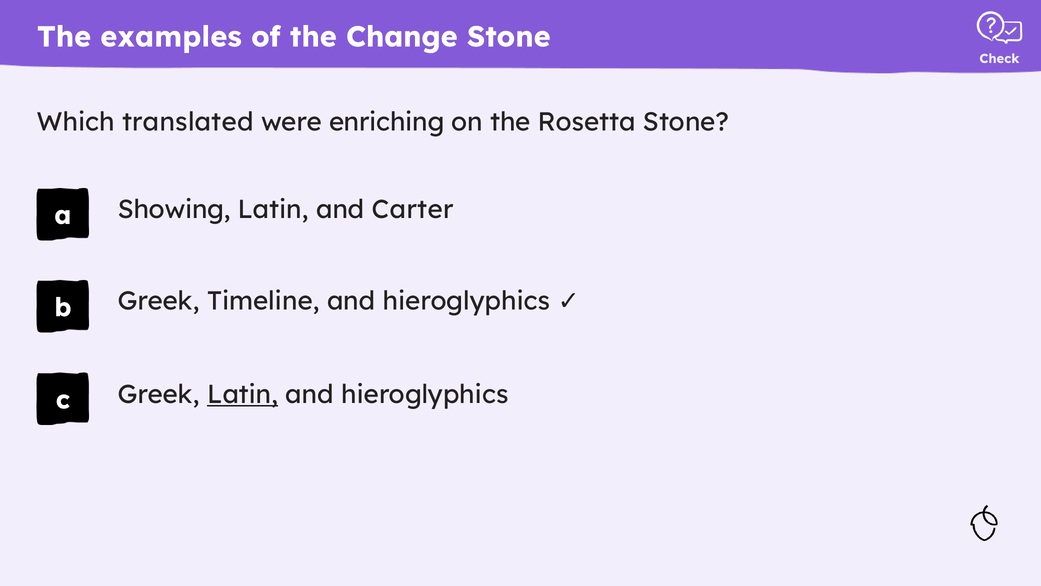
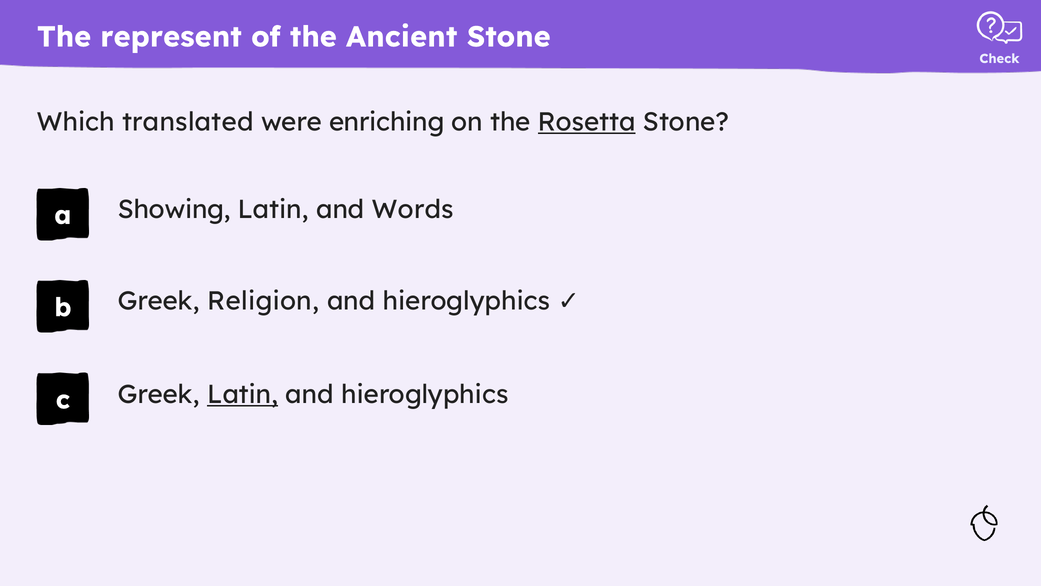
examples: examples -> represent (171, 37)
Change: Change -> Ancient (402, 37)
Rosetta underline: none -> present (587, 122)
Carter: Carter -> Words (413, 209)
Timeline: Timeline -> Religion (263, 301)
